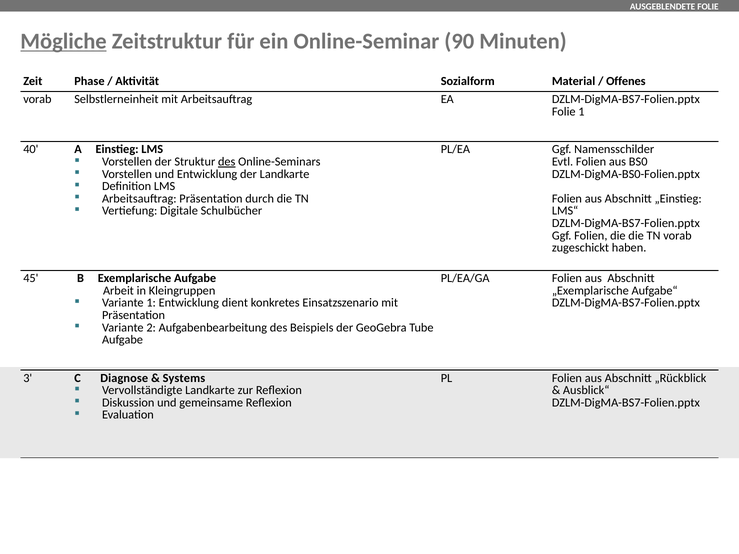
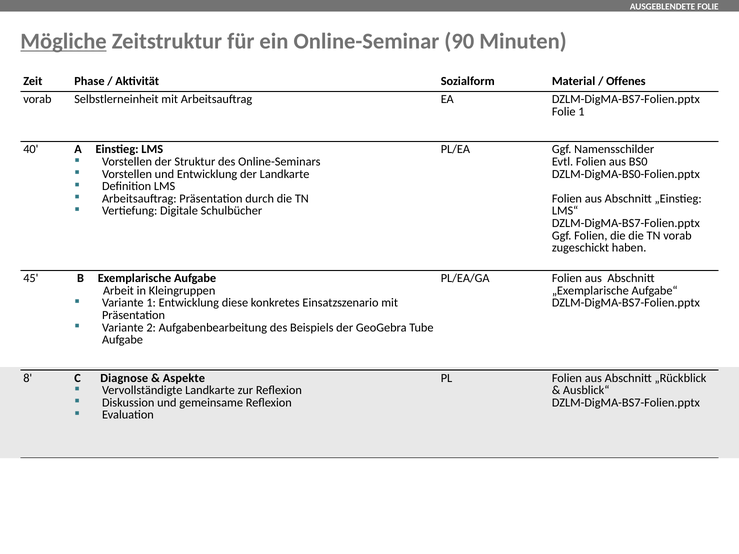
des underline: present -> none (227, 162)
dient: dient -> diese (235, 303)
3: 3 -> 8 (28, 378)
Systems: Systems -> Aspekte (184, 378)
